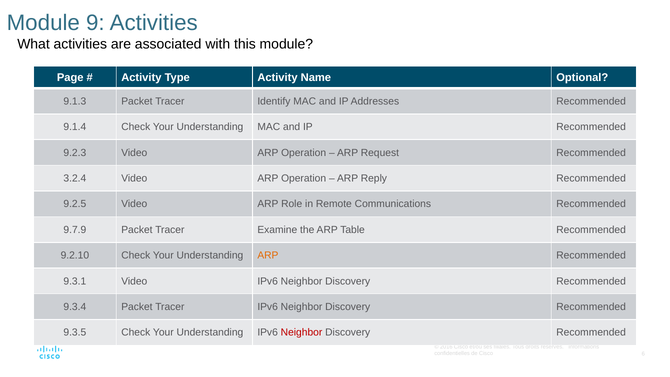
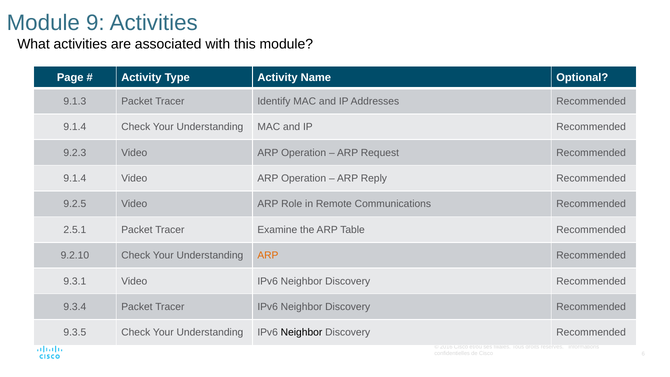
3.2.4: 3.2.4 -> 9.1.4 (75, 178)
9.7.9: 9.7.9 -> 2.5.1 (75, 230)
Neighbor colour: red -> black (302, 332)
